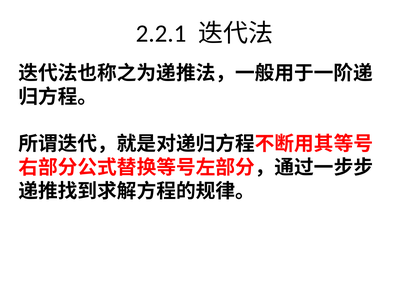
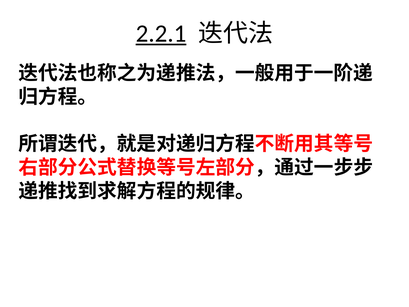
2.2.1 underline: none -> present (161, 34)
